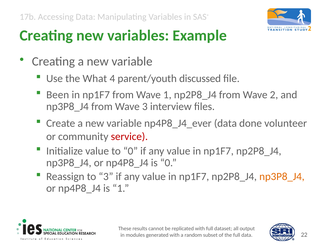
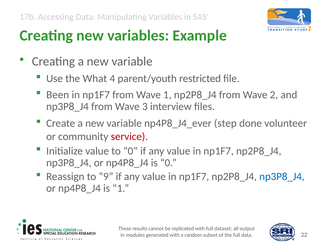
discussed: discussed -> restricted (200, 79)
np4P8_J4_ever data: data -> step (225, 123)
to 3: 3 -> 9 (106, 177)
np3P8_J4 colour: orange -> blue (282, 177)
